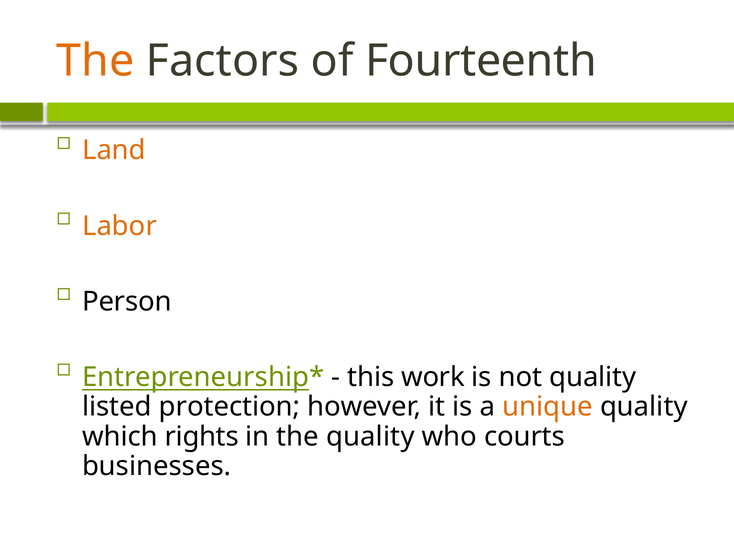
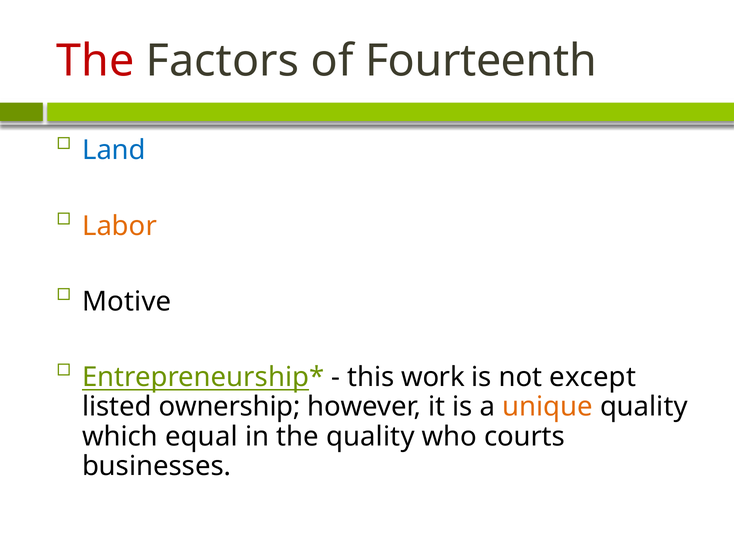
The colour: orange -> red (95, 61)
Land colour: orange -> blue (114, 151)
Person: Person -> Motive (127, 302)
not quality: quality -> except (593, 377)
protection: protection -> ownership (230, 407)
rights: rights -> equal (202, 437)
